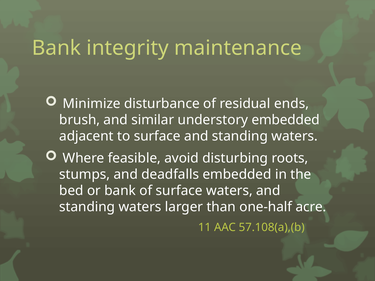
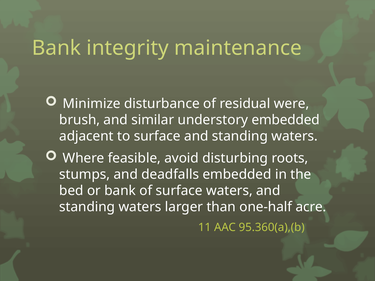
ends: ends -> were (292, 104)
57.108(a),(b: 57.108(a),(b -> 95.360(a),(b (272, 227)
